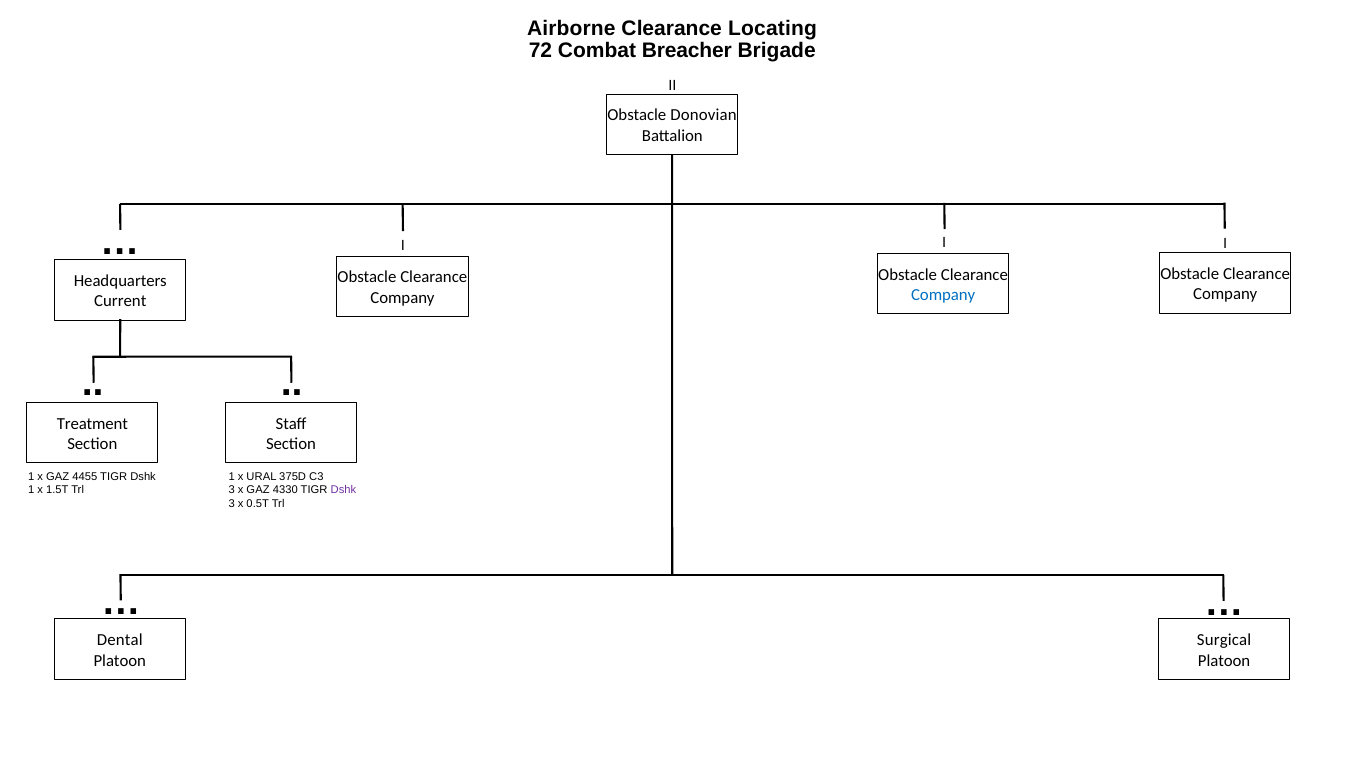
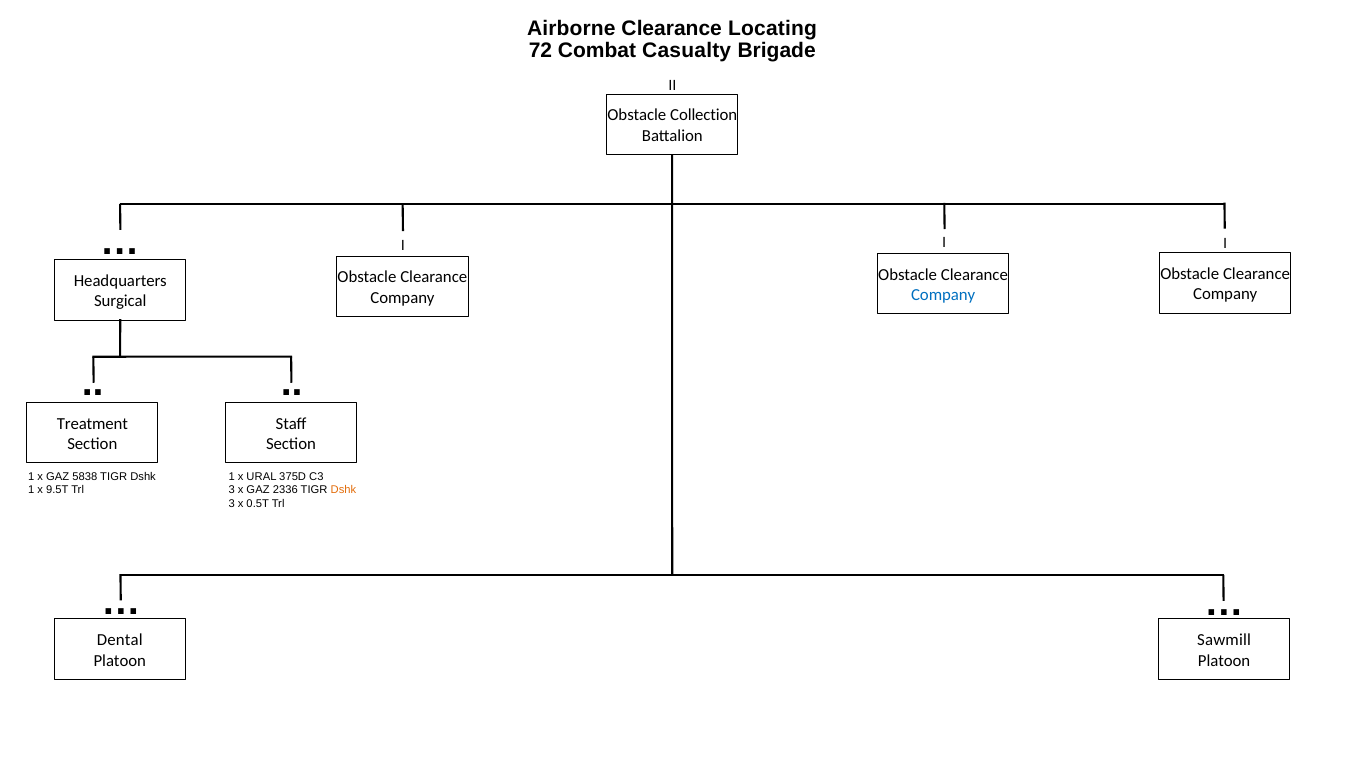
Breacher: Breacher -> Casualty (687, 51)
Donovian: Donovian -> Collection (704, 115)
Current: Current -> Surgical (120, 301)
4455: 4455 -> 5838 (85, 476)
1.5T: 1.5T -> 9.5T (57, 490)
4330: 4330 -> 2336 (285, 490)
Dshk colour: purple -> orange (343, 490)
Surgical: Surgical -> Sawmill (1224, 640)
